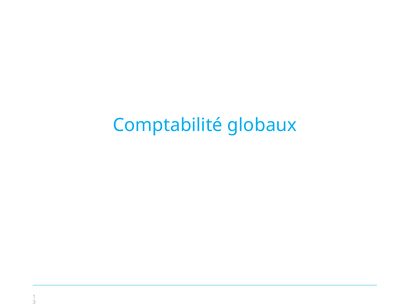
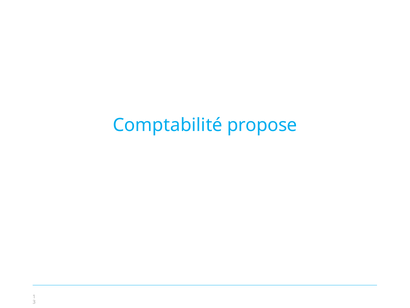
globaux: globaux -> propose (262, 125)
